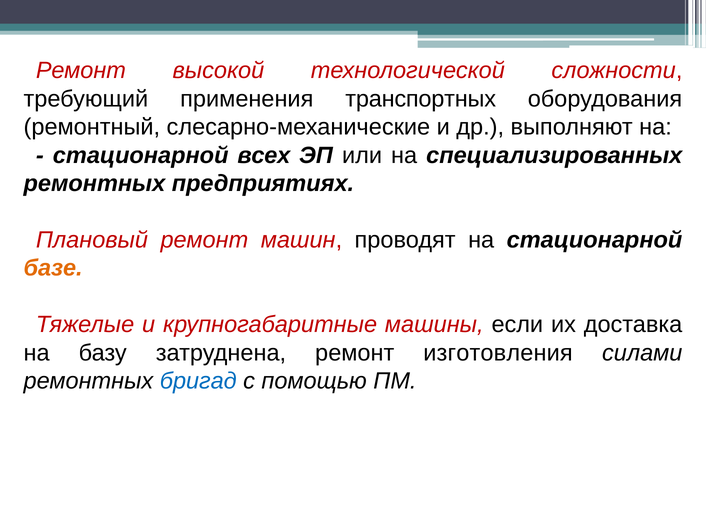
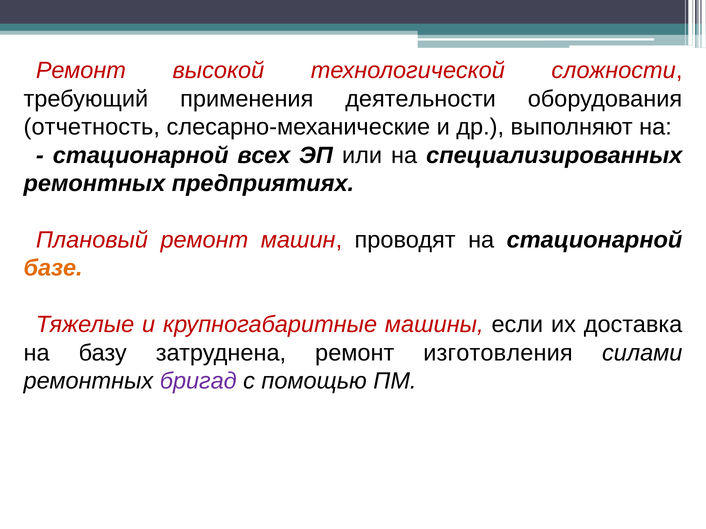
транспортных: транспортных -> деятельности (421, 99)
ремонтный: ремонтный -> отчетность (92, 127)
бригад colour: blue -> purple (198, 381)
